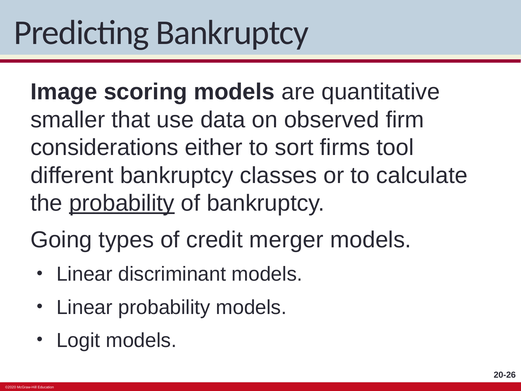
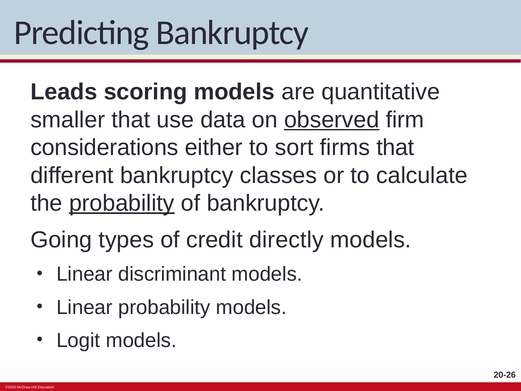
Image: Image -> Leads (64, 92)
observed underline: none -> present (332, 120)
firms tool: tool -> that (395, 147)
merger: merger -> directly (286, 240)
